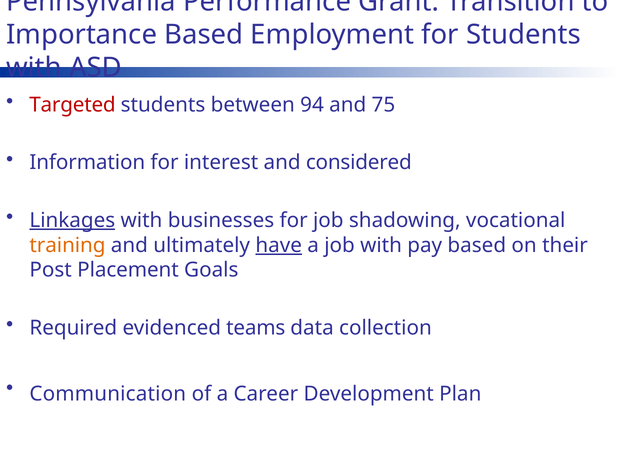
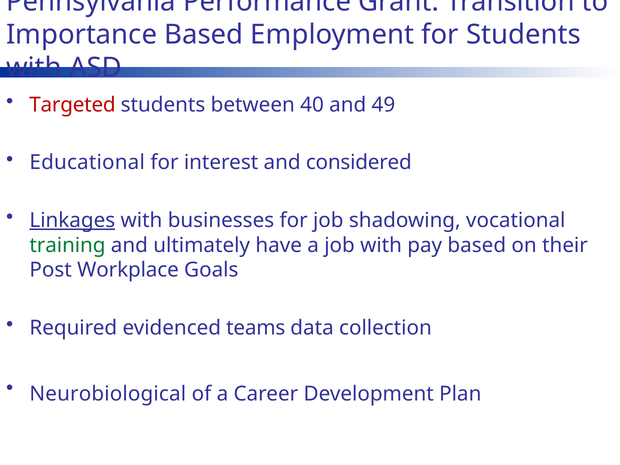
94: 94 -> 40 (312, 105)
75: 75 -> 49 (383, 105)
Information: Information -> Educational (87, 163)
training colour: orange -> green (68, 245)
have underline: present -> none (279, 245)
Placement: Placement -> Workplace (128, 270)
Communication: Communication -> Neurobiological (108, 394)
